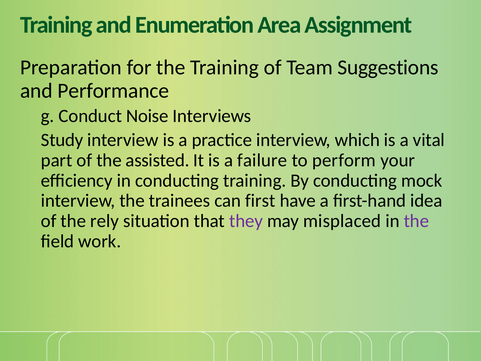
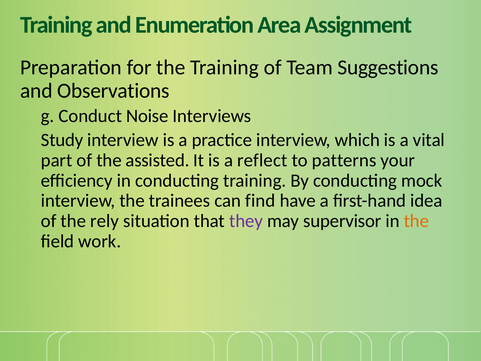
Performance: Performance -> Observations (113, 91)
failure: failure -> reflect (262, 160)
perform: perform -> patterns (344, 160)
first: first -> find (260, 201)
misplaced: misplaced -> supervisor (342, 221)
the colour: purple -> orange (416, 221)
